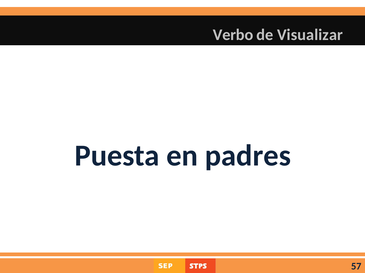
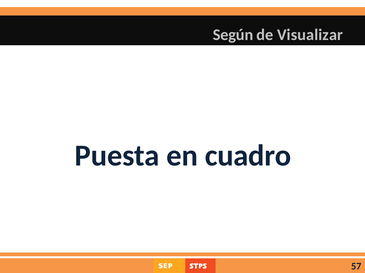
Verbo: Verbo -> Según (233, 35)
padres: padres -> cuadro (248, 156)
